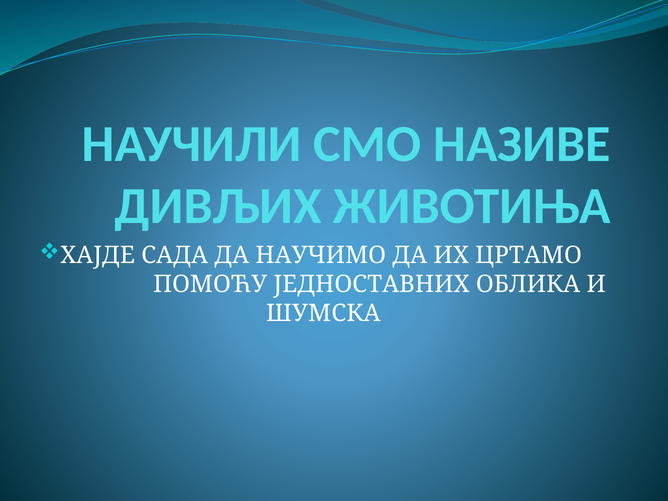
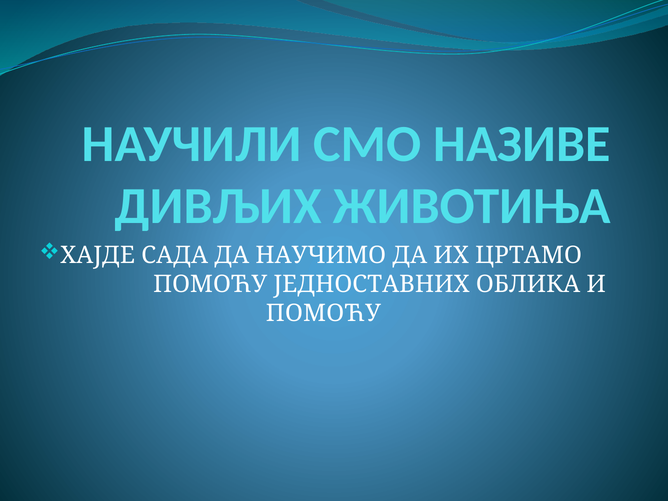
ШУМСКА: ШУМСКА -> ПОМОЋУ (323, 313)
